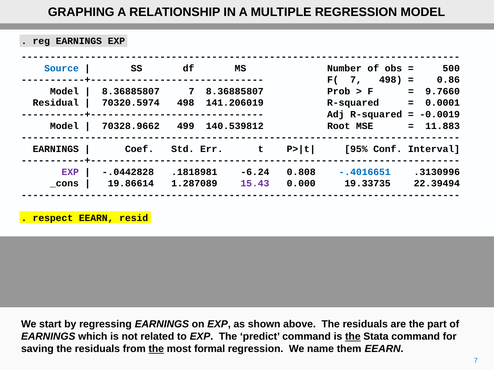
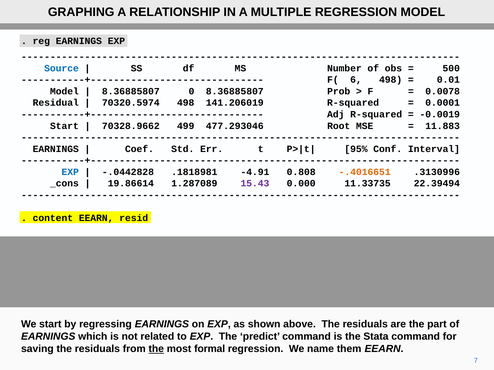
F( 7: 7 -> 6 (356, 80)
0.86: 0.86 -> 0.01 (448, 80)
8.36885807 7: 7 -> 0 (191, 91)
9.7660: 9.7660 -> 0.0078 (443, 91)
Model: Model -> Start (64, 126)
140.539812: 140.539812 -> 477.293046 (235, 126)
EXP colour: purple -> blue (70, 172)
-6.24: -6.24 -> -4.91 (255, 172)
-.4016651 colour: blue -> orange (365, 172)
19.33735: 19.33735 -> 11.33735 (368, 184)
respect: respect -> content (53, 218)
the underline: present -> none (353, 337)
